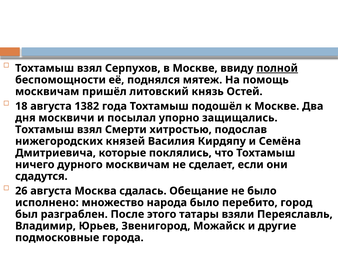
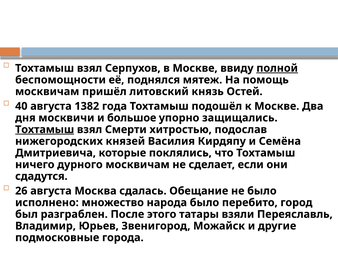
18: 18 -> 40 (21, 106)
посылал: посылал -> большое (132, 118)
Тохтамыш underline: none -> present (45, 129)
